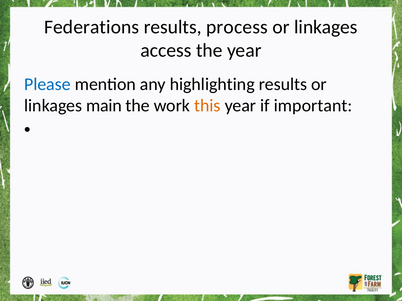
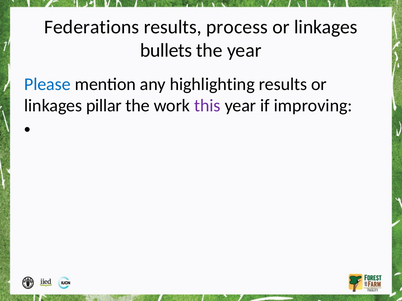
access: access -> bullets (166, 51)
main: main -> pillar (104, 106)
this colour: orange -> purple (207, 106)
important: important -> improving (313, 106)
